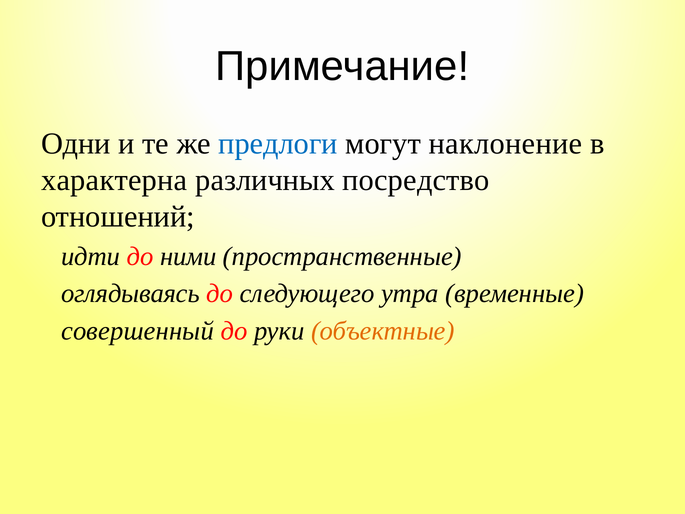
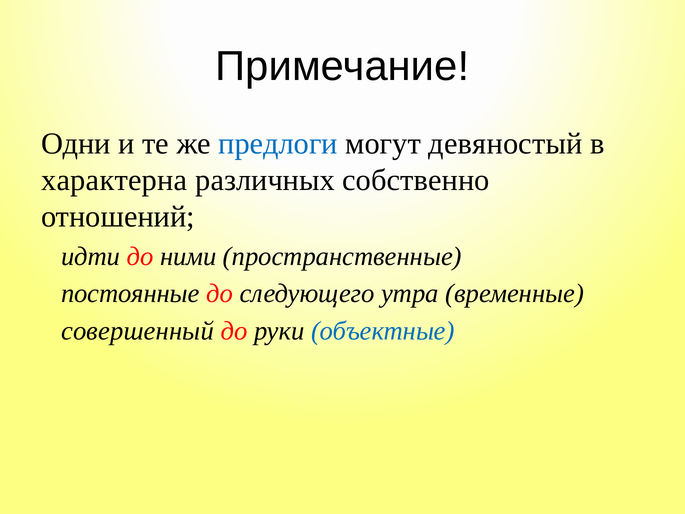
наклонение: наклонение -> девяностый (505, 144)
посредство: посредство -> собственно (416, 180)
оглядываясь: оглядываясь -> постоянные (130, 293)
объектные colour: orange -> blue (383, 331)
